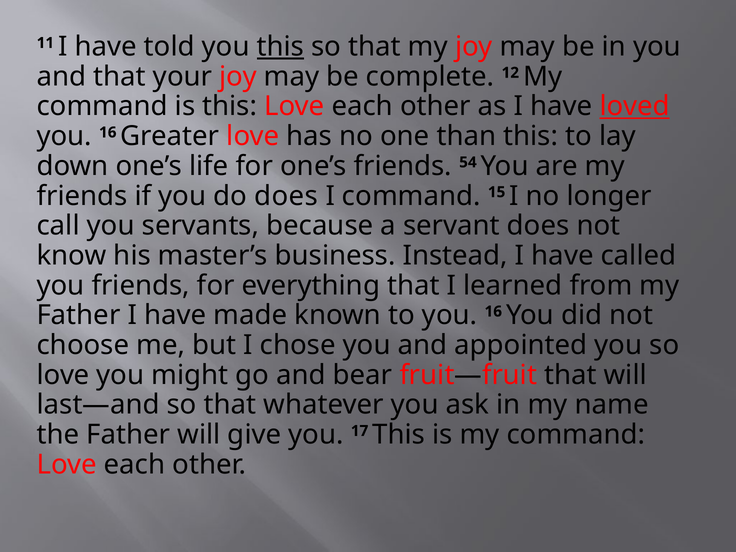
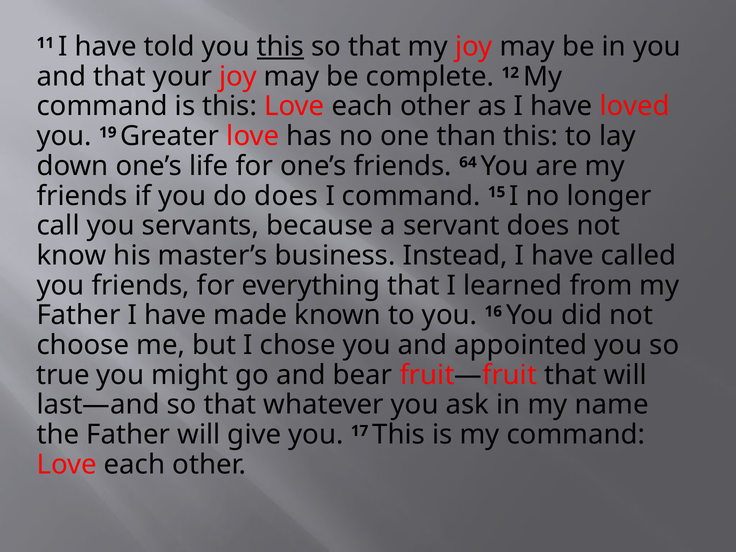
loved underline: present -> none (635, 106)
16: 16 -> 19 (108, 132)
54: 54 -> 64 (468, 162)
love: love -> true (63, 375)
